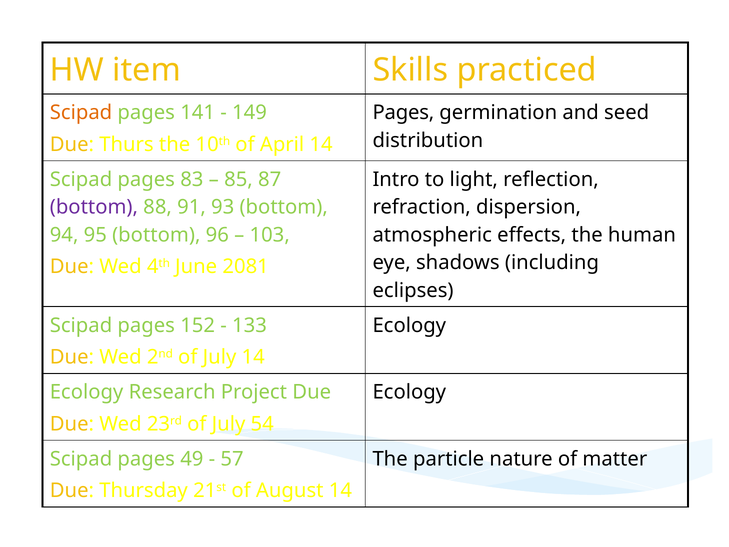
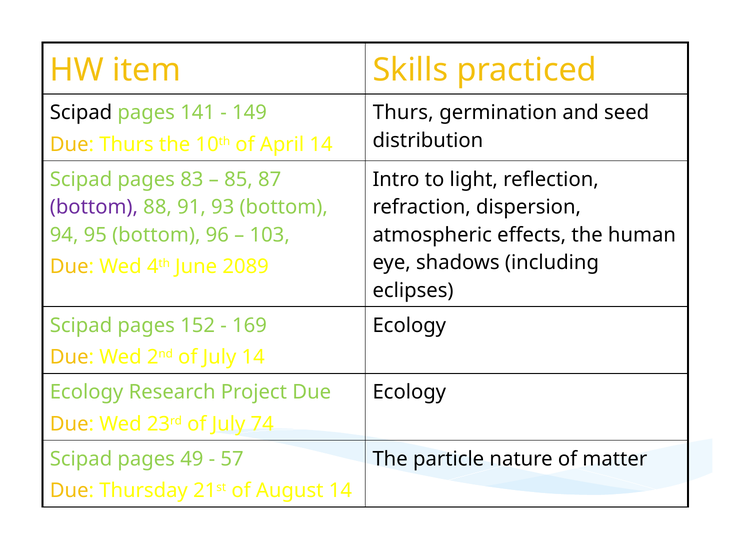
Scipad colour: orange -> black (81, 113)
Pages: Pages -> Thurs (403, 113)
2081: 2081 -> 2089 (246, 267)
133: 133 -> 169 (250, 325)
54: 54 -> 74 (262, 424)
